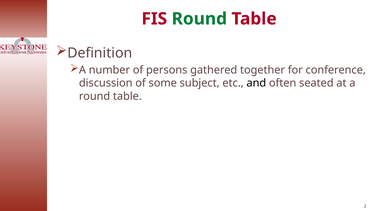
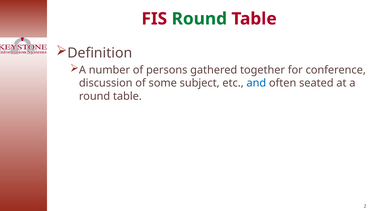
and colour: black -> blue (256, 83)
